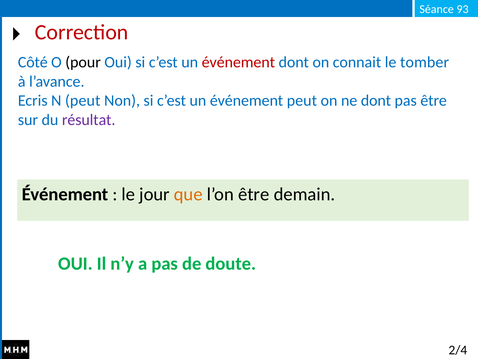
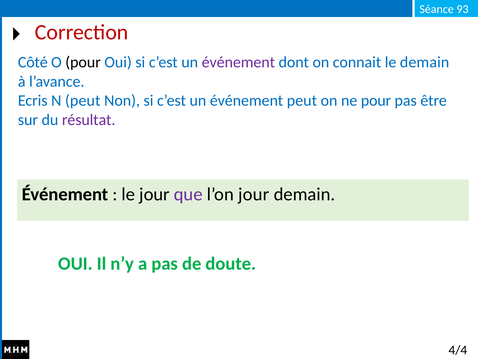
événement colour: red -> purple (238, 62)
le tomber: tomber -> demain (425, 62)
ne dont: dont -> pour (376, 100)
que colour: orange -> purple (188, 194)
l’on être: être -> jour (254, 194)
2/4: 2/4 -> 4/4 (458, 350)
